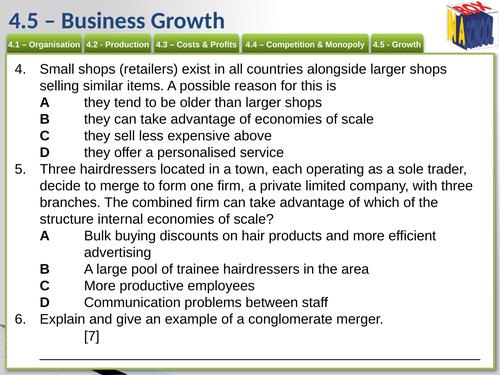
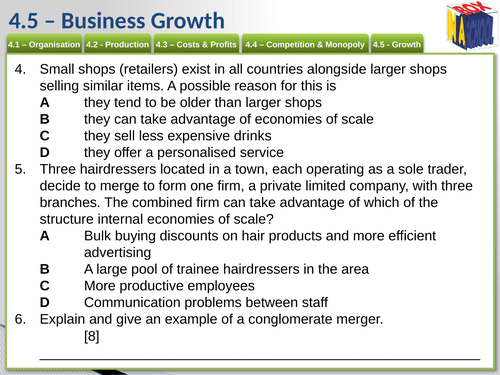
above: above -> drinks (253, 136)
7: 7 -> 8 (92, 336)
